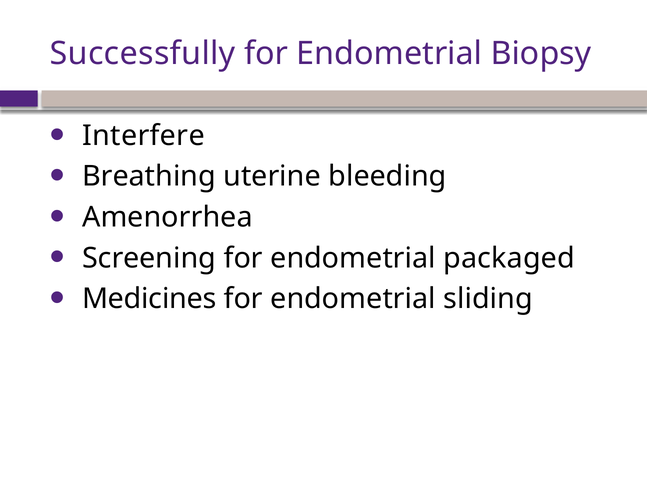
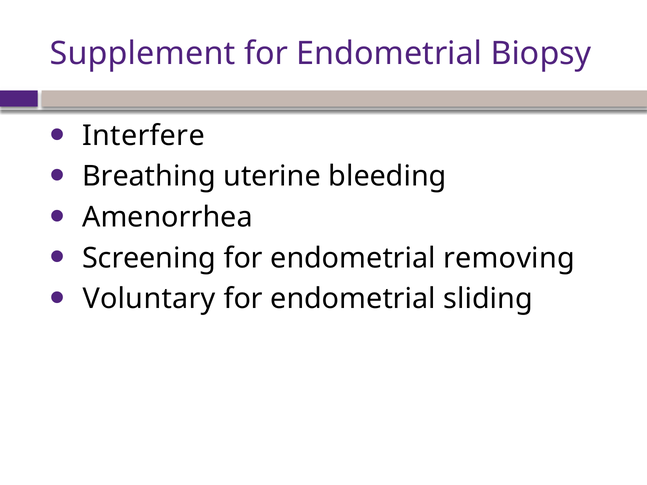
Successfully: Successfully -> Supplement (143, 53)
packaged: packaged -> removing (509, 258)
Medicines: Medicines -> Voluntary (149, 299)
